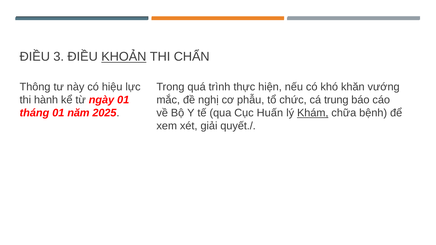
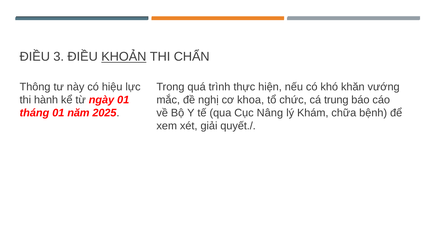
phẫu: phẫu -> khoa (251, 100)
Huấn: Huấn -> Nâng (270, 113)
Khám underline: present -> none (313, 113)
